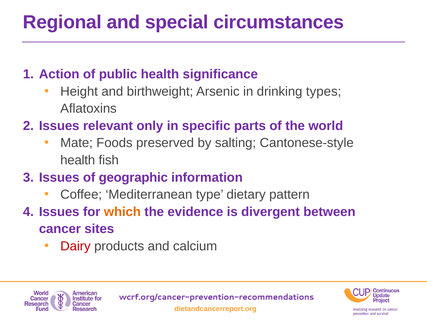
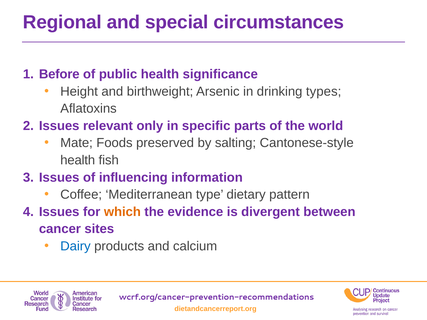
Action: Action -> Before (59, 74)
geographic: geographic -> influencing (133, 178)
Dairy colour: red -> blue (75, 246)
